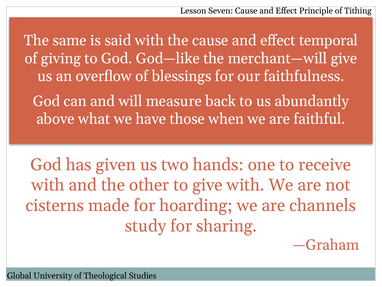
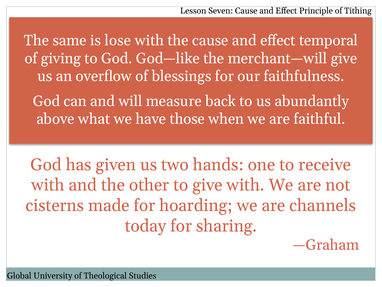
said: said -> lose (118, 40)
study: study -> today (146, 226)
